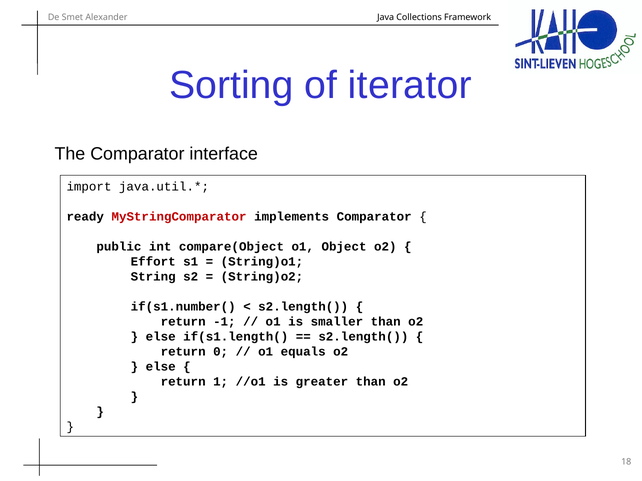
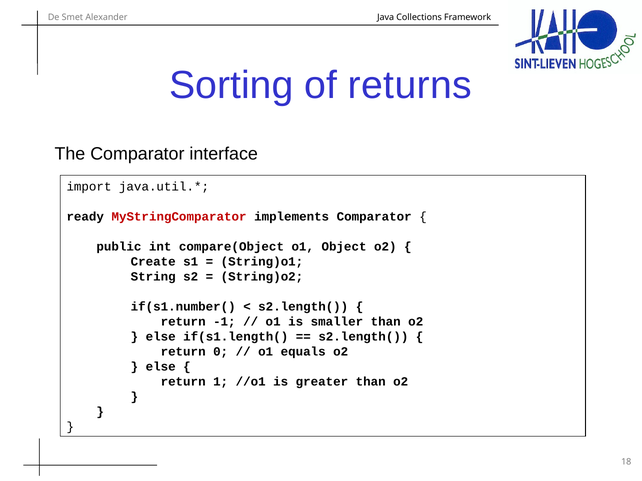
iterator: iterator -> returns (410, 86)
Effort: Effort -> Create (153, 262)
